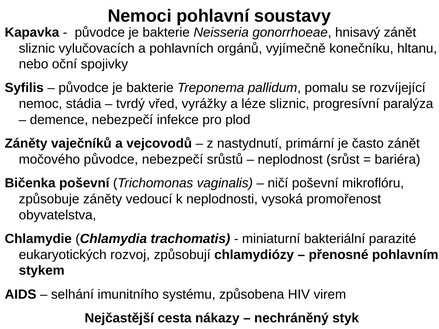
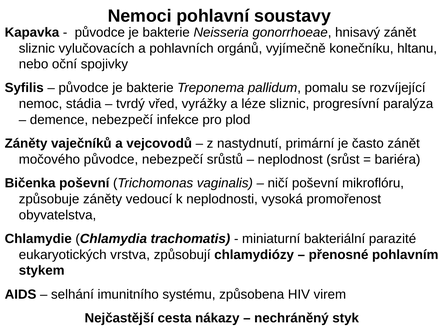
rozvoj: rozvoj -> vrstva (130, 255)
